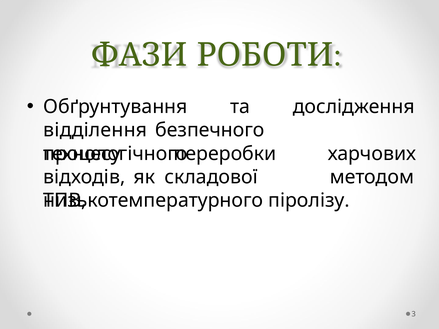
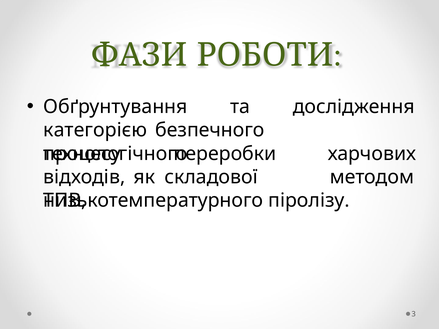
відділення: відділення -> категорією (95, 130)
